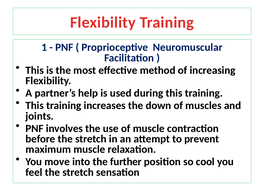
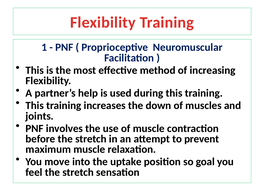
further: further -> uptake (126, 162)
cool: cool -> goal (205, 162)
